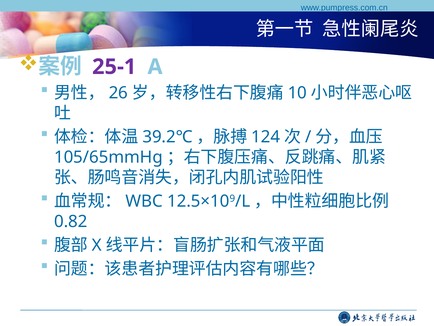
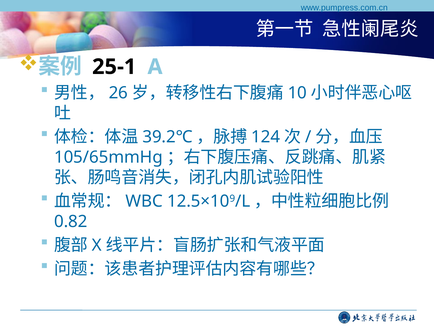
25-1 colour: purple -> black (114, 67)
